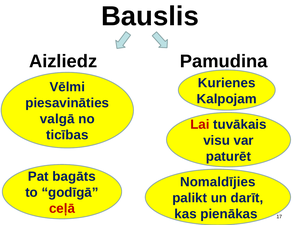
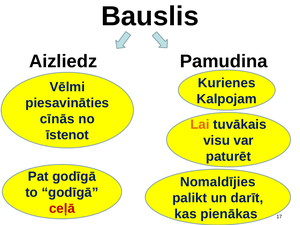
valgā: valgā -> cīnās (57, 119)
Lai colour: red -> orange (200, 125)
ticības: ticības -> īstenot (67, 135)
Pat bagāts: bagāts -> godīgā (74, 177)
